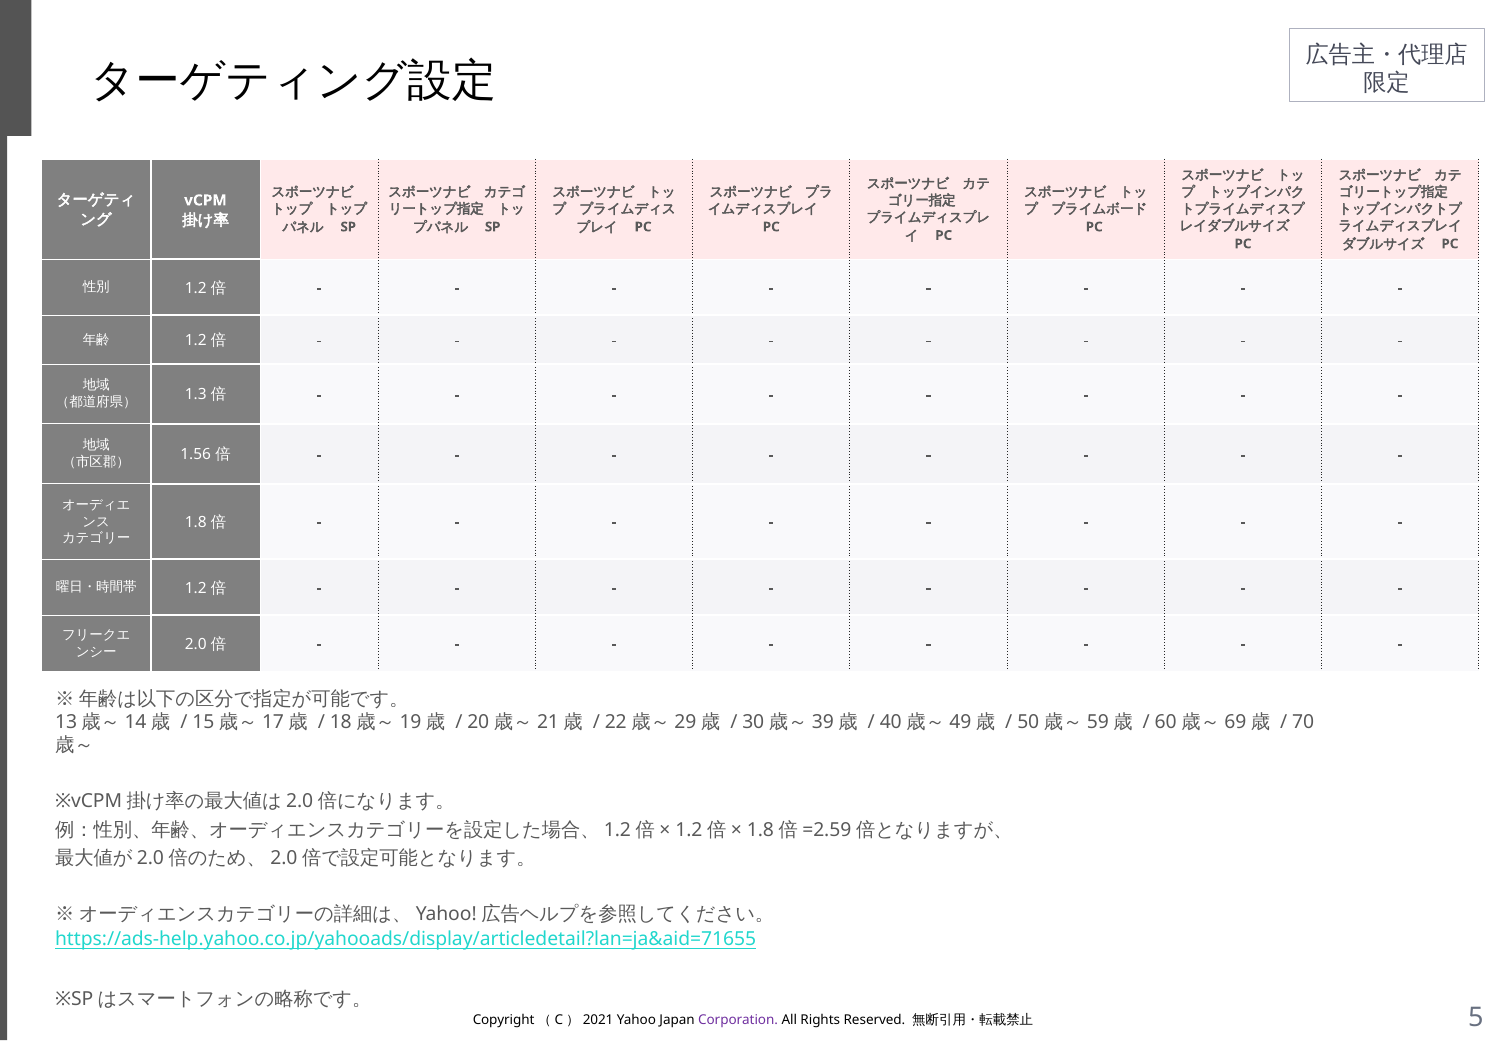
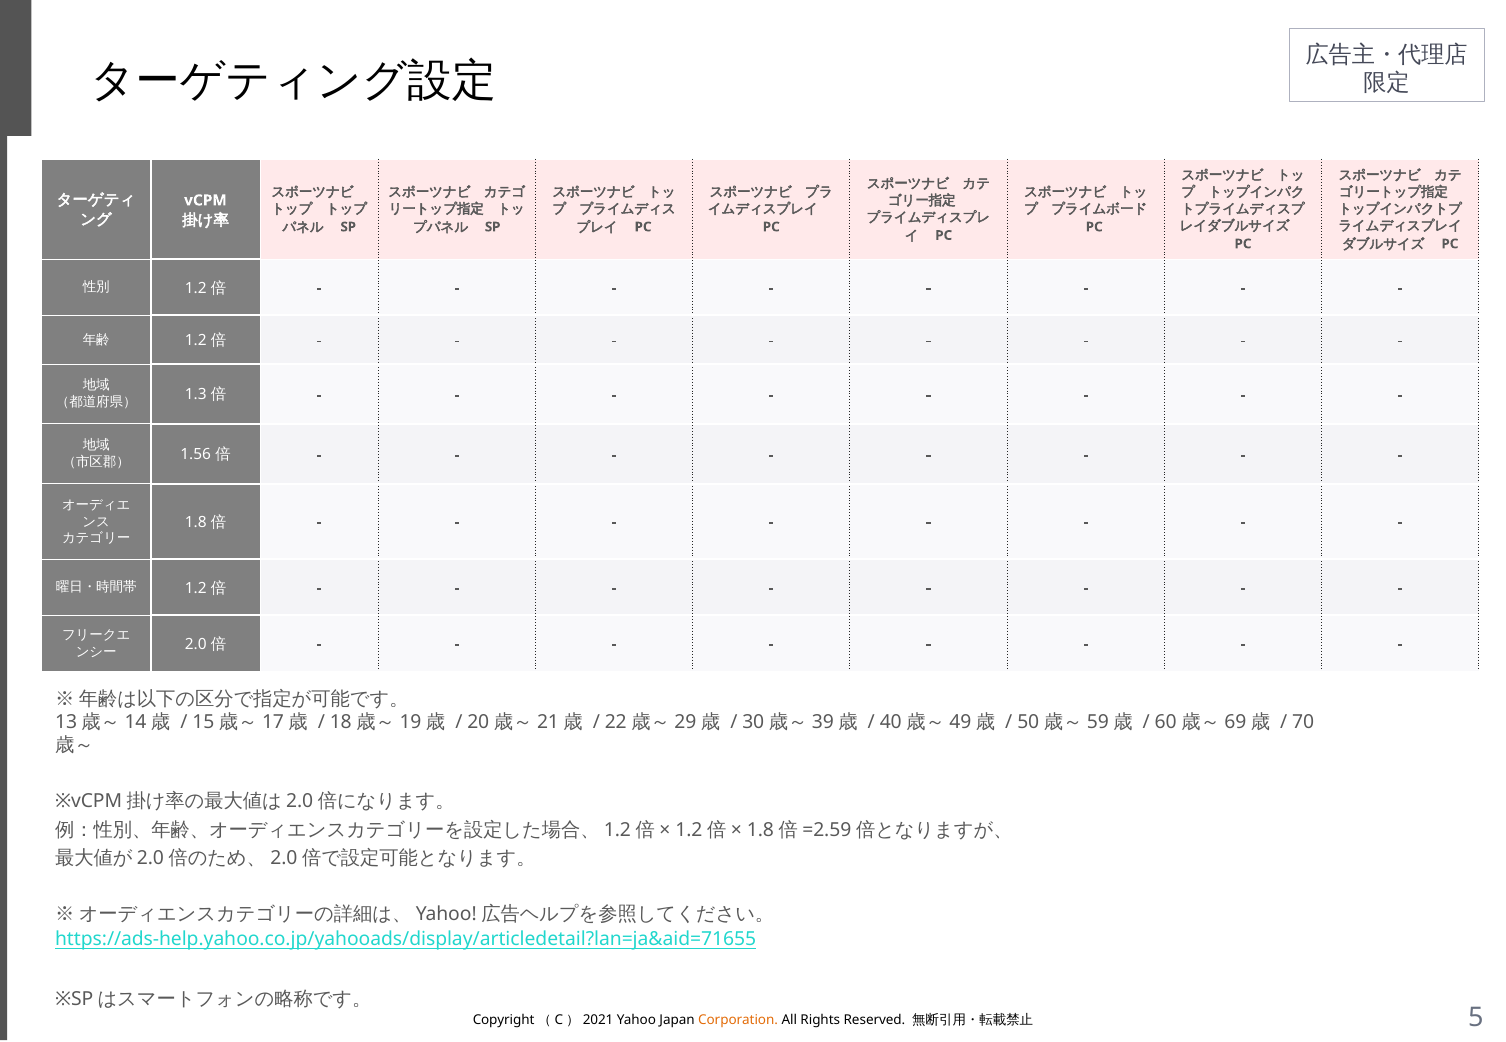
Corporation colour: purple -> orange (738, 1021)
